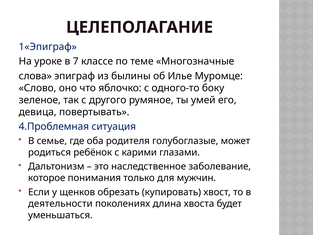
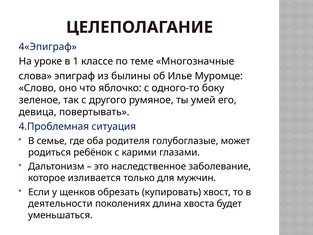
1«Эпиграф: 1«Эпиграф -> 4«Эпиграф (48, 47)
7: 7 -> 1 (76, 61)
понимания: понимания -> изливается (94, 178)
